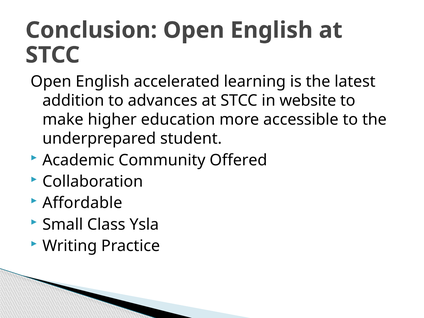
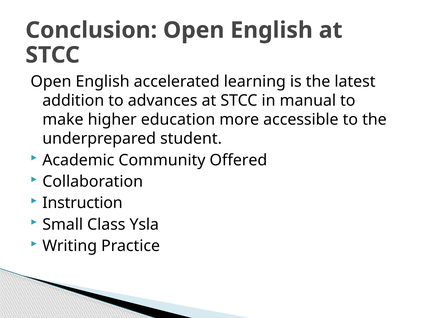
website: website -> manual (308, 101)
Affordable: Affordable -> Instruction (82, 203)
